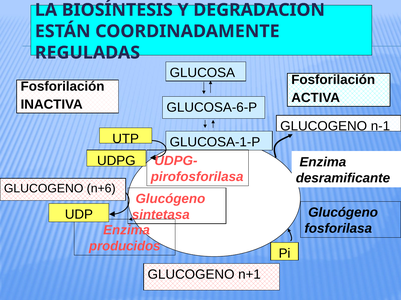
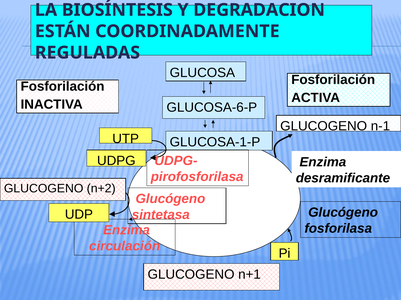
n+6: n+6 -> n+2 (101, 189)
producidos: producidos -> circulación (125, 247)
